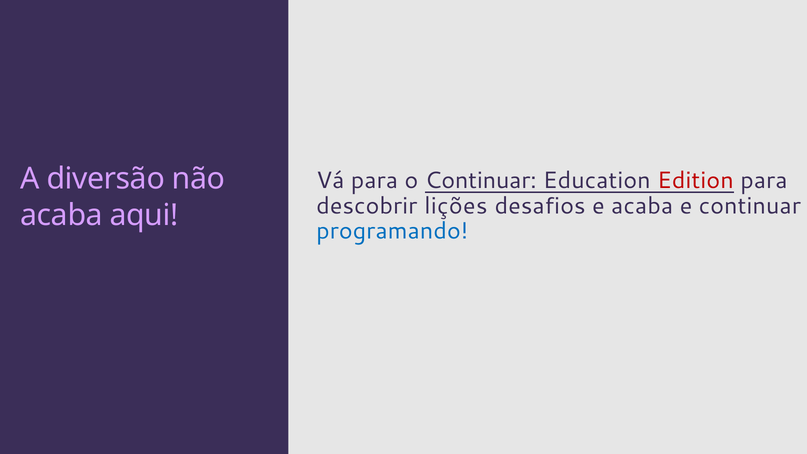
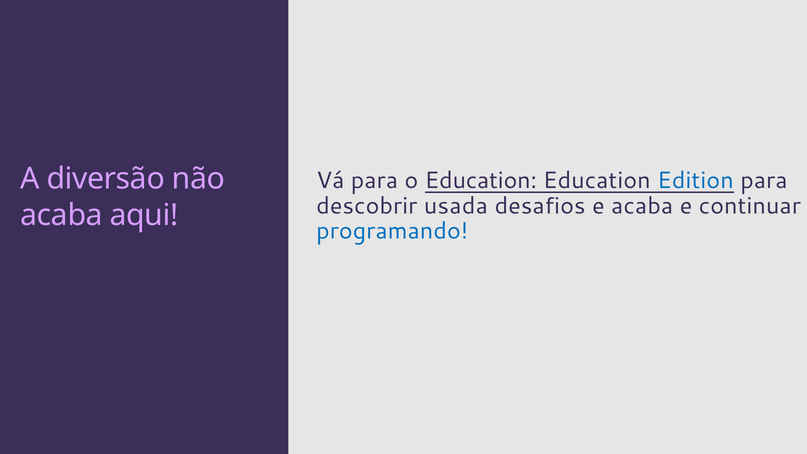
o Continuar: Continuar -> Education (481, 180)
Edition colour: red -> blue (695, 180)
lições: lições -> usada (456, 206)
